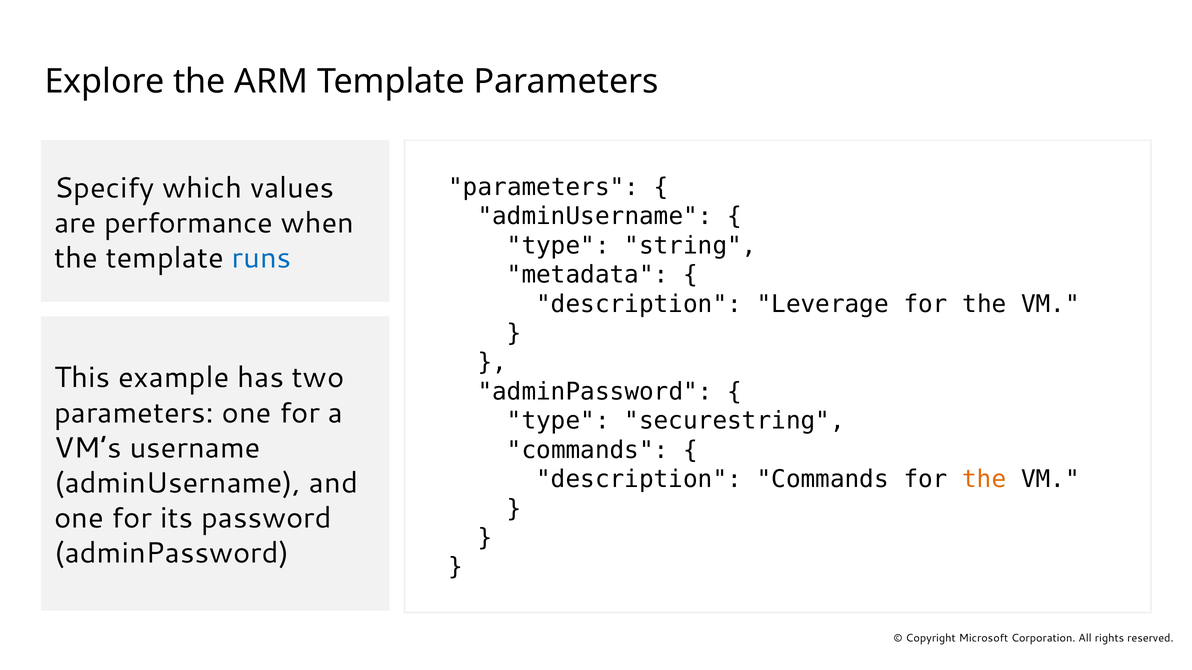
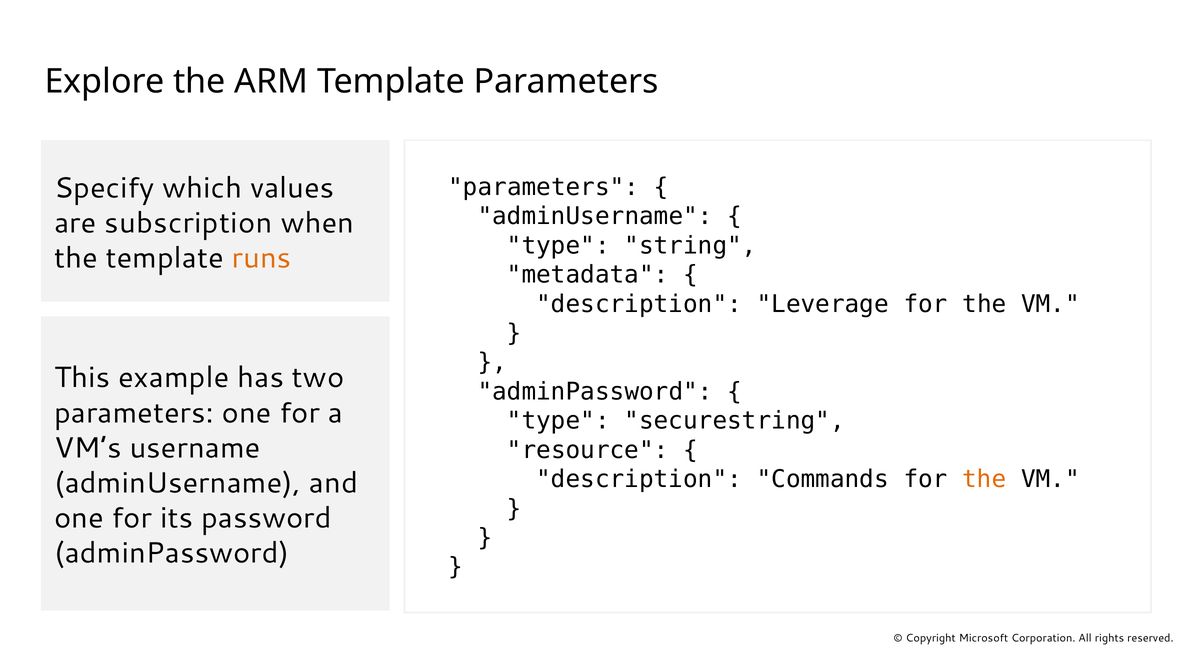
performance: performance -> subscription (188, 223)
runs colour: blue -> orange (262, 258)
commands: commands -> resource (588, 450)
